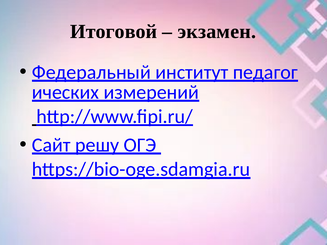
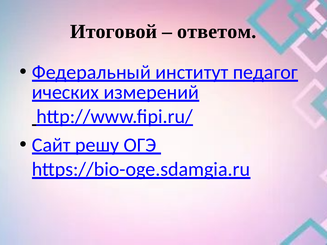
экзамен: экзамен -> ответом (217, 32)
